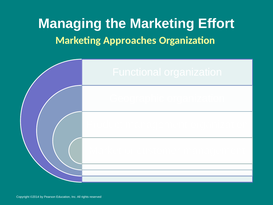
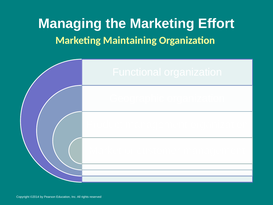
Approaches: Approaches -> Maintaining (130, 40)
